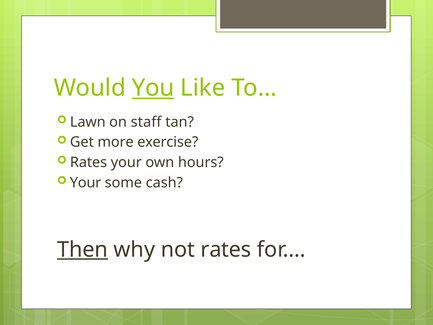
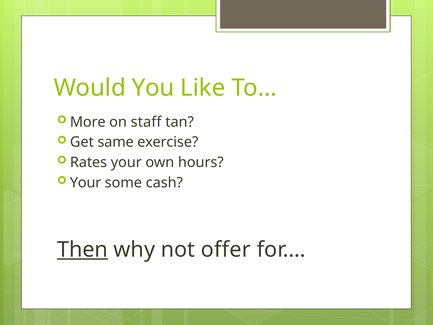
You underline: present -> none (153, 88)
Lawn: Lawn -> More (88, 122)
more: more -> same (116, 142)
not rates: rates -> offer (226, 249)
